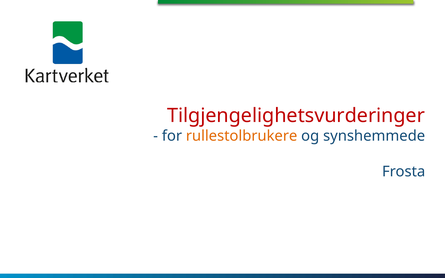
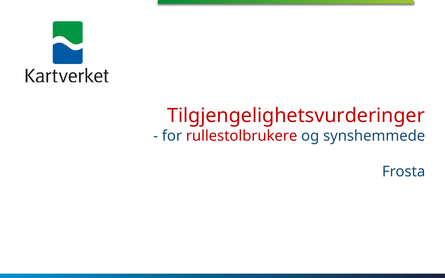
rullestolbrukere colour: orange -> red (242, 136)
